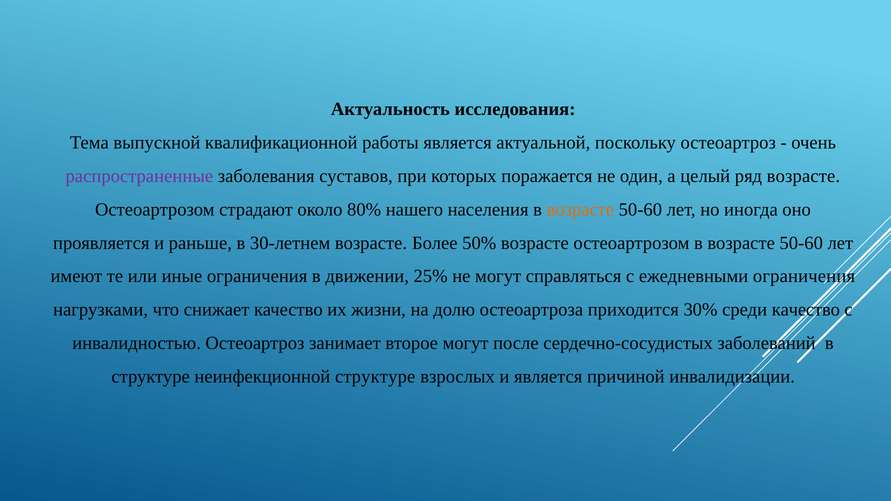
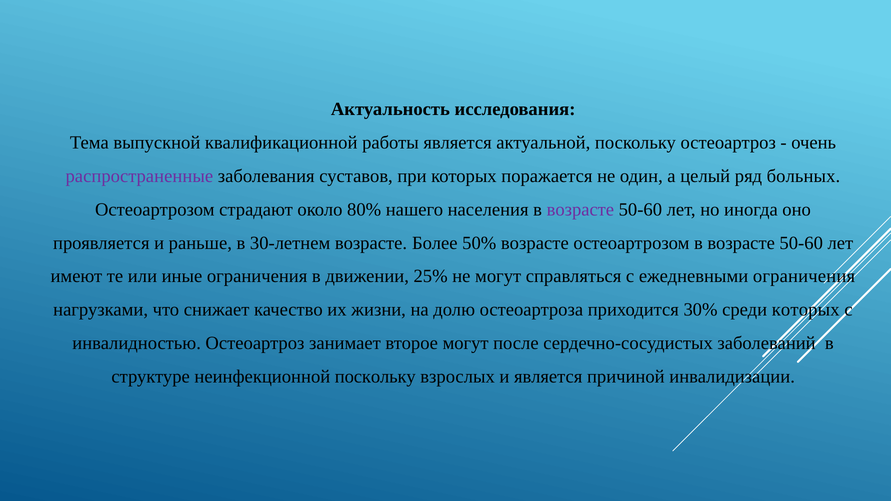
ряд возрасте: возрасте -> больных (803, 176)
возрасте colour: orange -> purple (580, 210)
среди качество: качество -> которых (806, 310)
неинфекционной структуре: структуре -> поскольку (375, 377)
